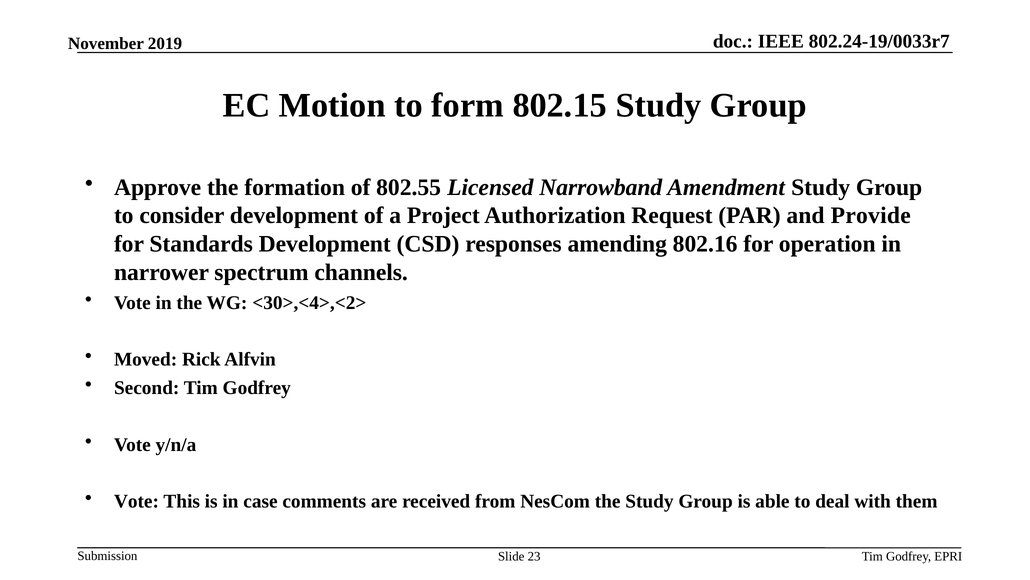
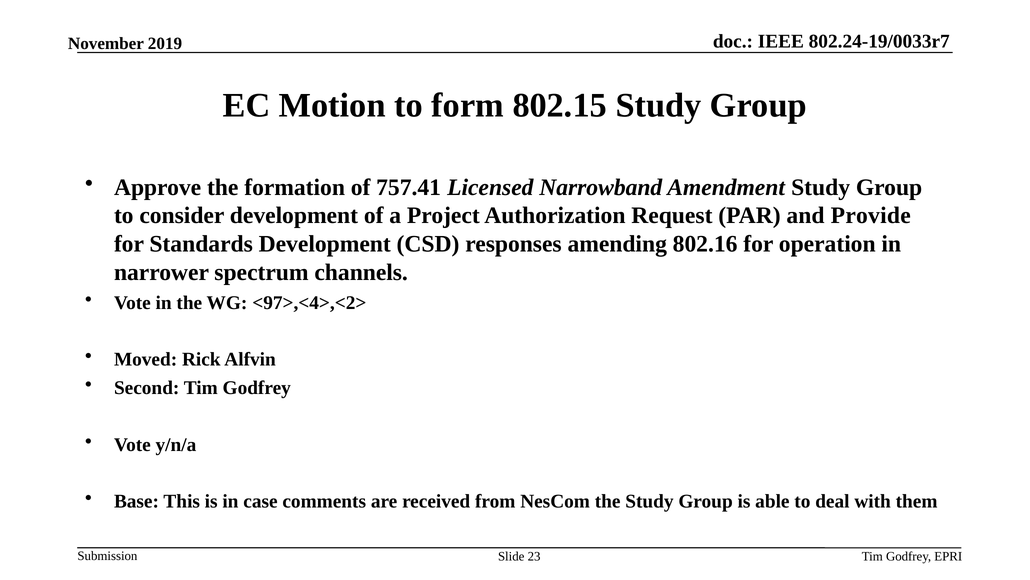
802.55: 802.55 -> 757.41 (409, 187)
<30>,<4>,<2>: <30>,<4>,<2> -> <97>,<4>,<2> (309, 303)
Vote: Vote -> Base (136, 501)
